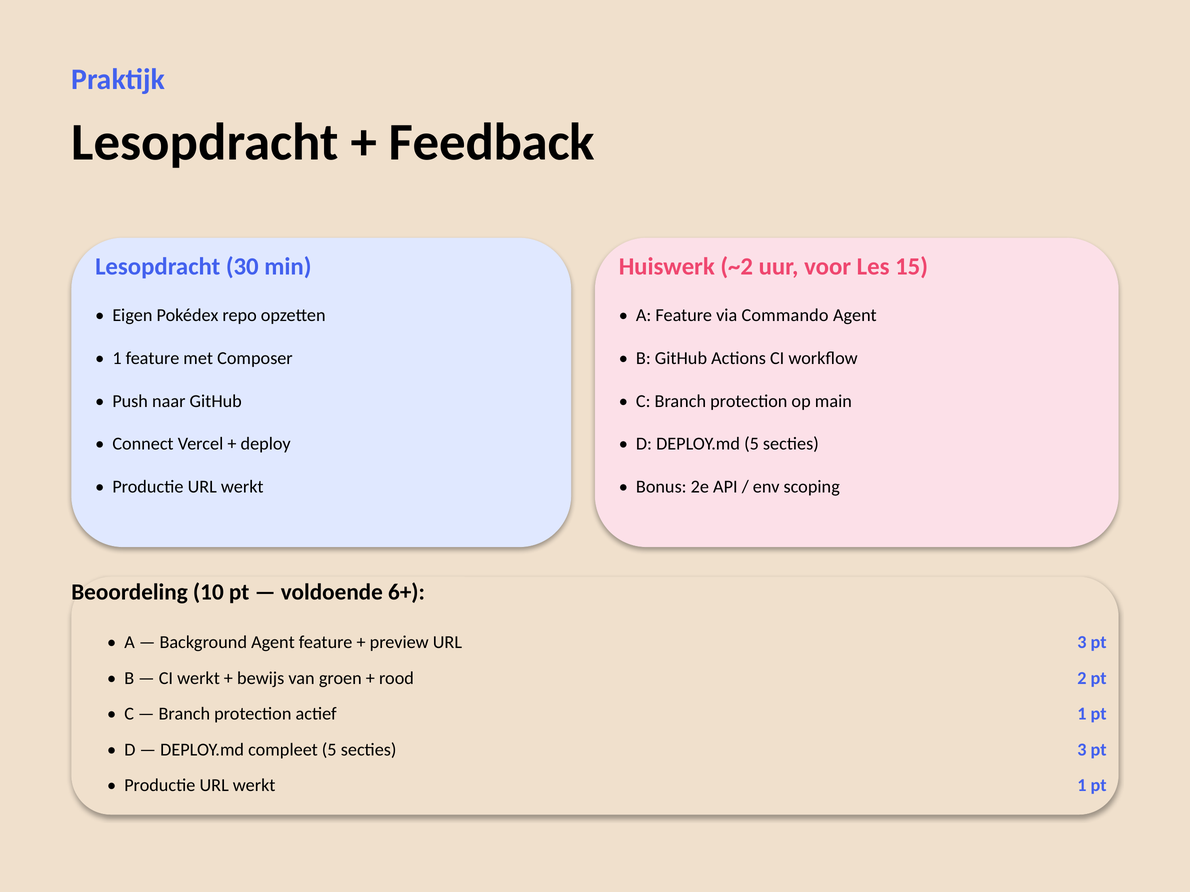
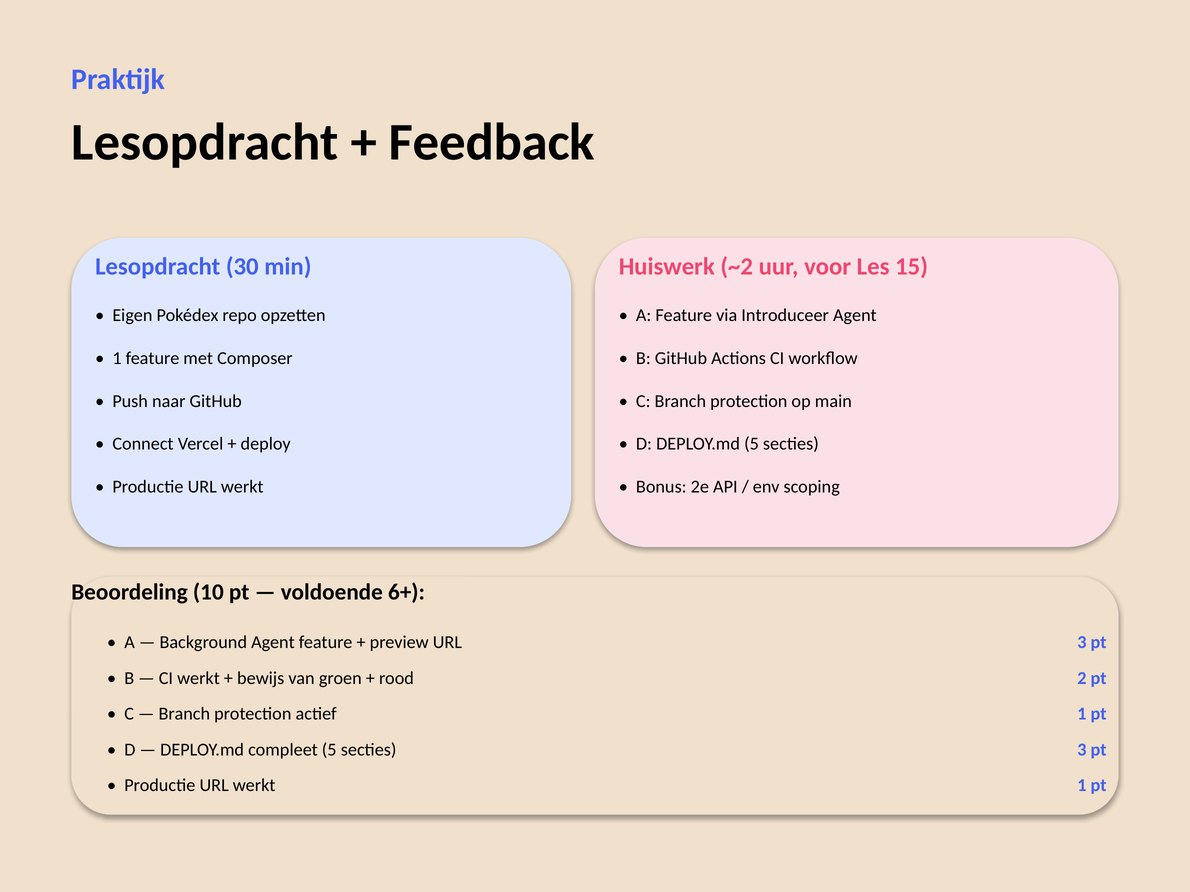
Commando: Commando -> Introduceer (785, 316)
